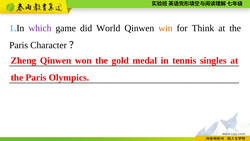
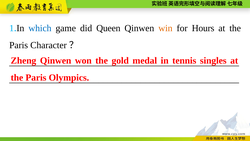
which colour: purple -> blue (40, 28)
World: World -> Queen (108, 28)
Think: Think -> Hours (203, 28)
